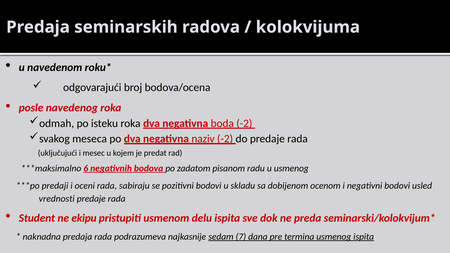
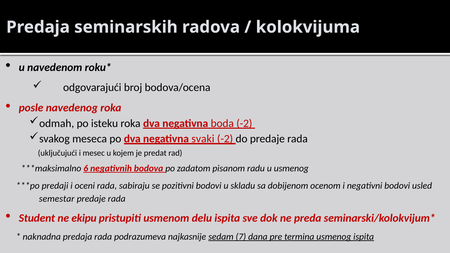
naziv: naziv -> svaki (203, 139)
vrednosti: vrednosti -> semestar (57, 199)
